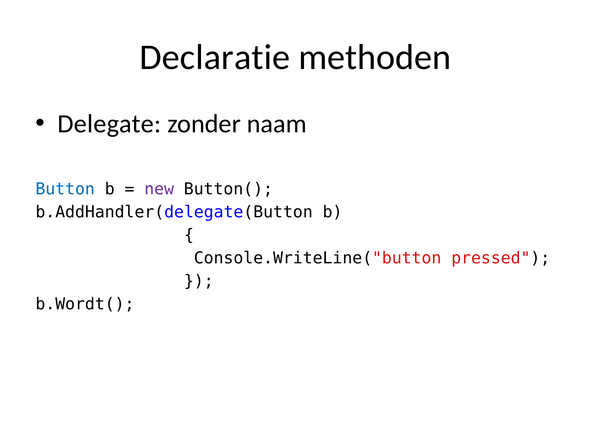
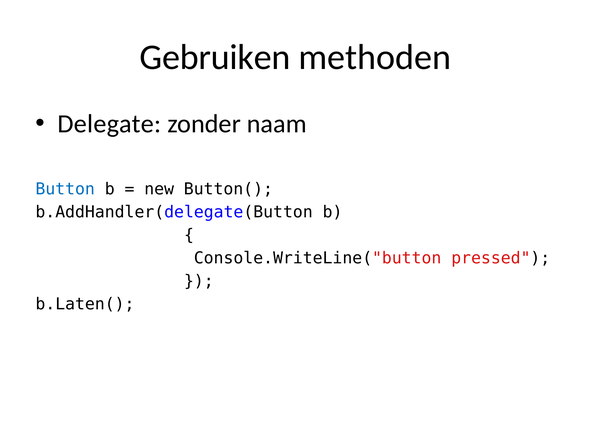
Declaratie: Declaratie -> Gebruiken (215, 57)
new colour: purple -> black (159, 189)
b.Wordt(: b.Wordt( -> b.Laten( (85, 304)
